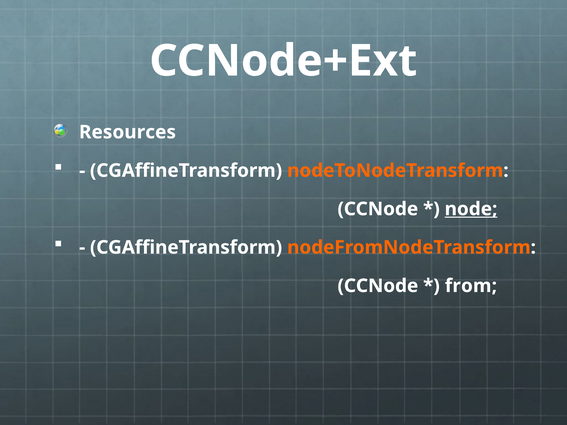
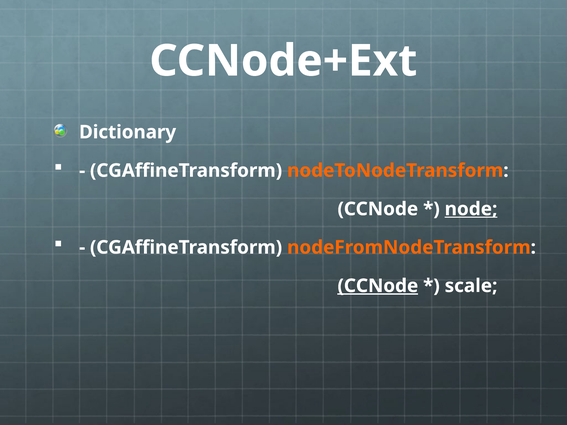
Resources: Resources -> Dictionary (128, 132)
CCNode underline: none -> present (378, 286)
from: from -> scale (471, 286)
